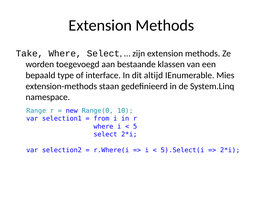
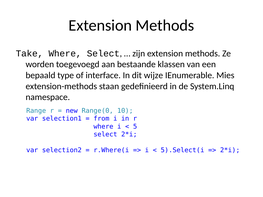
altijd: altijd -> wijze (153, 75)
